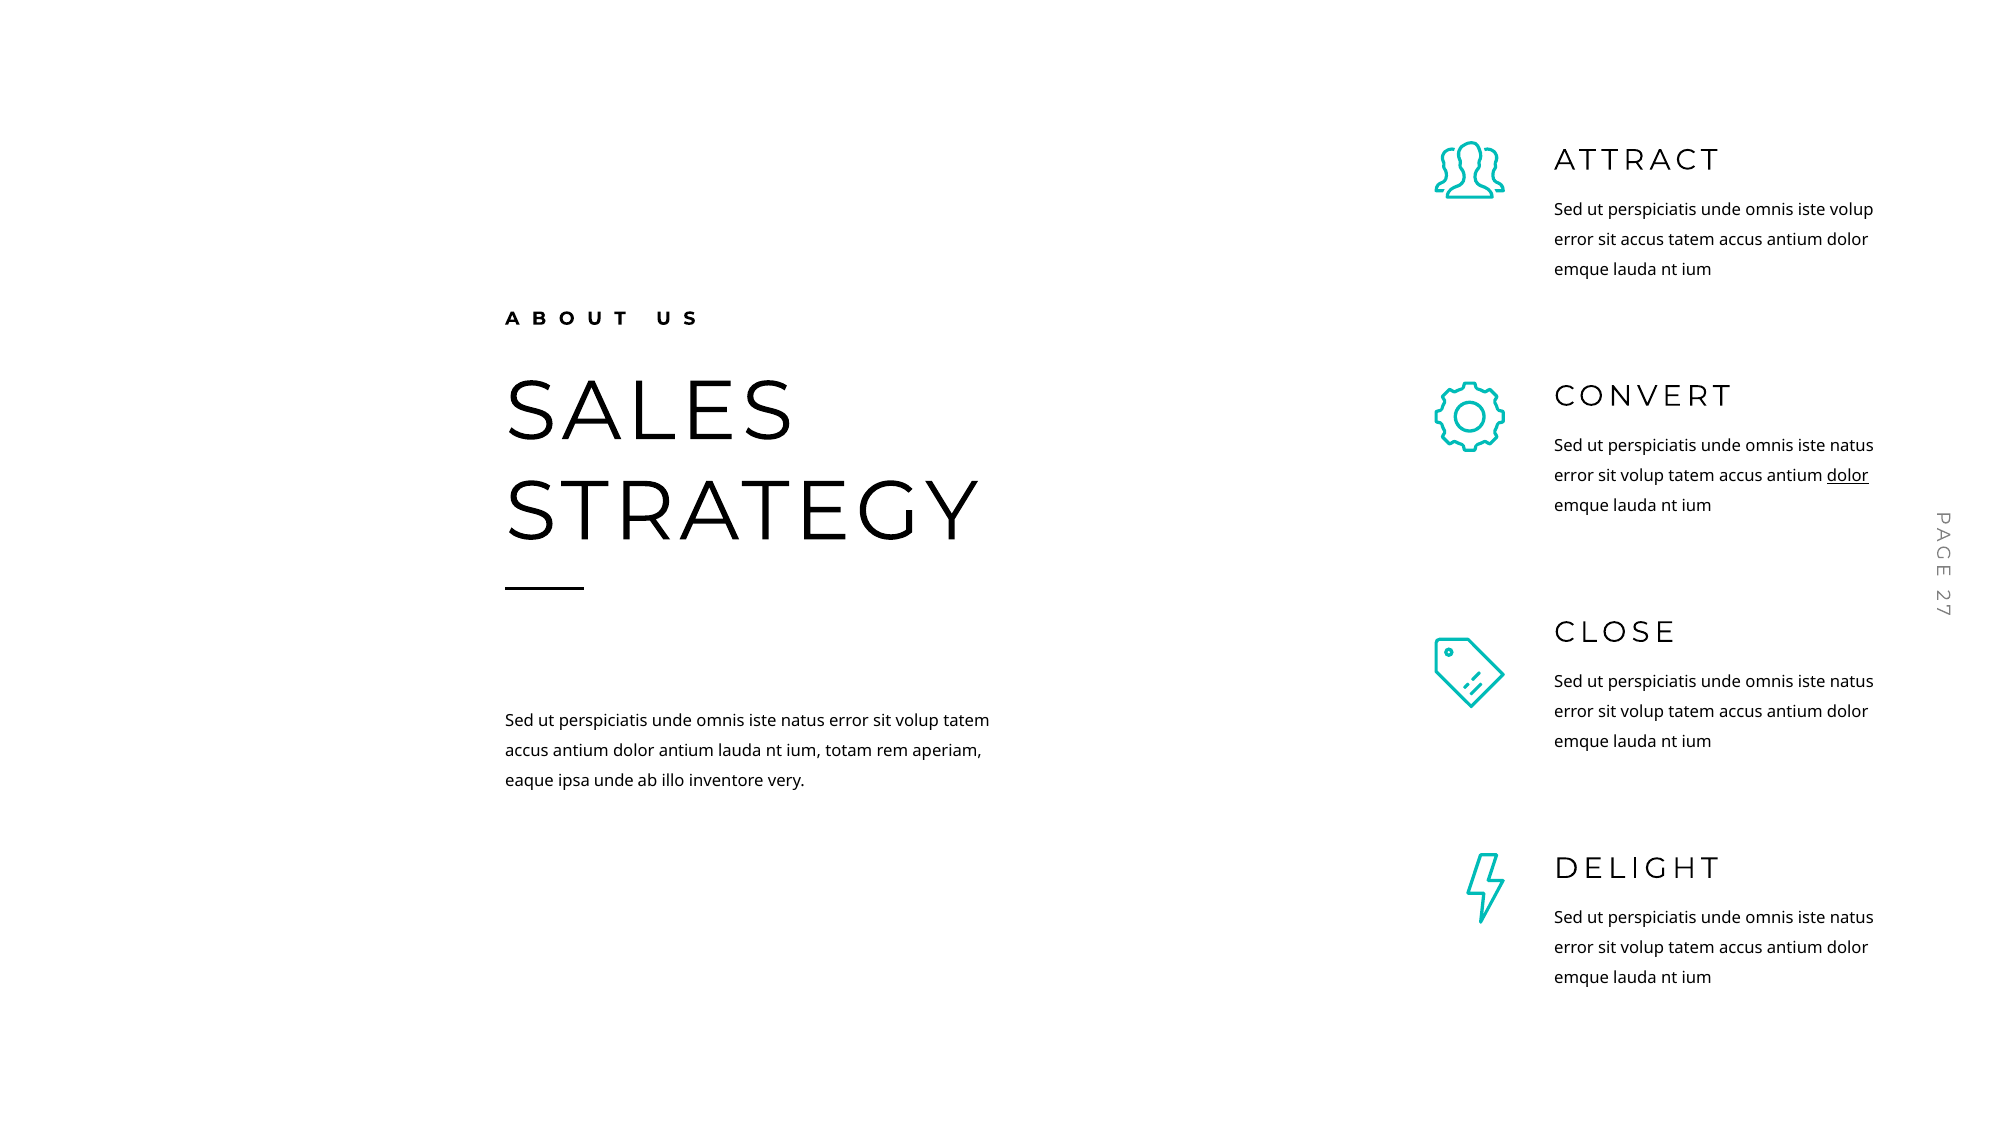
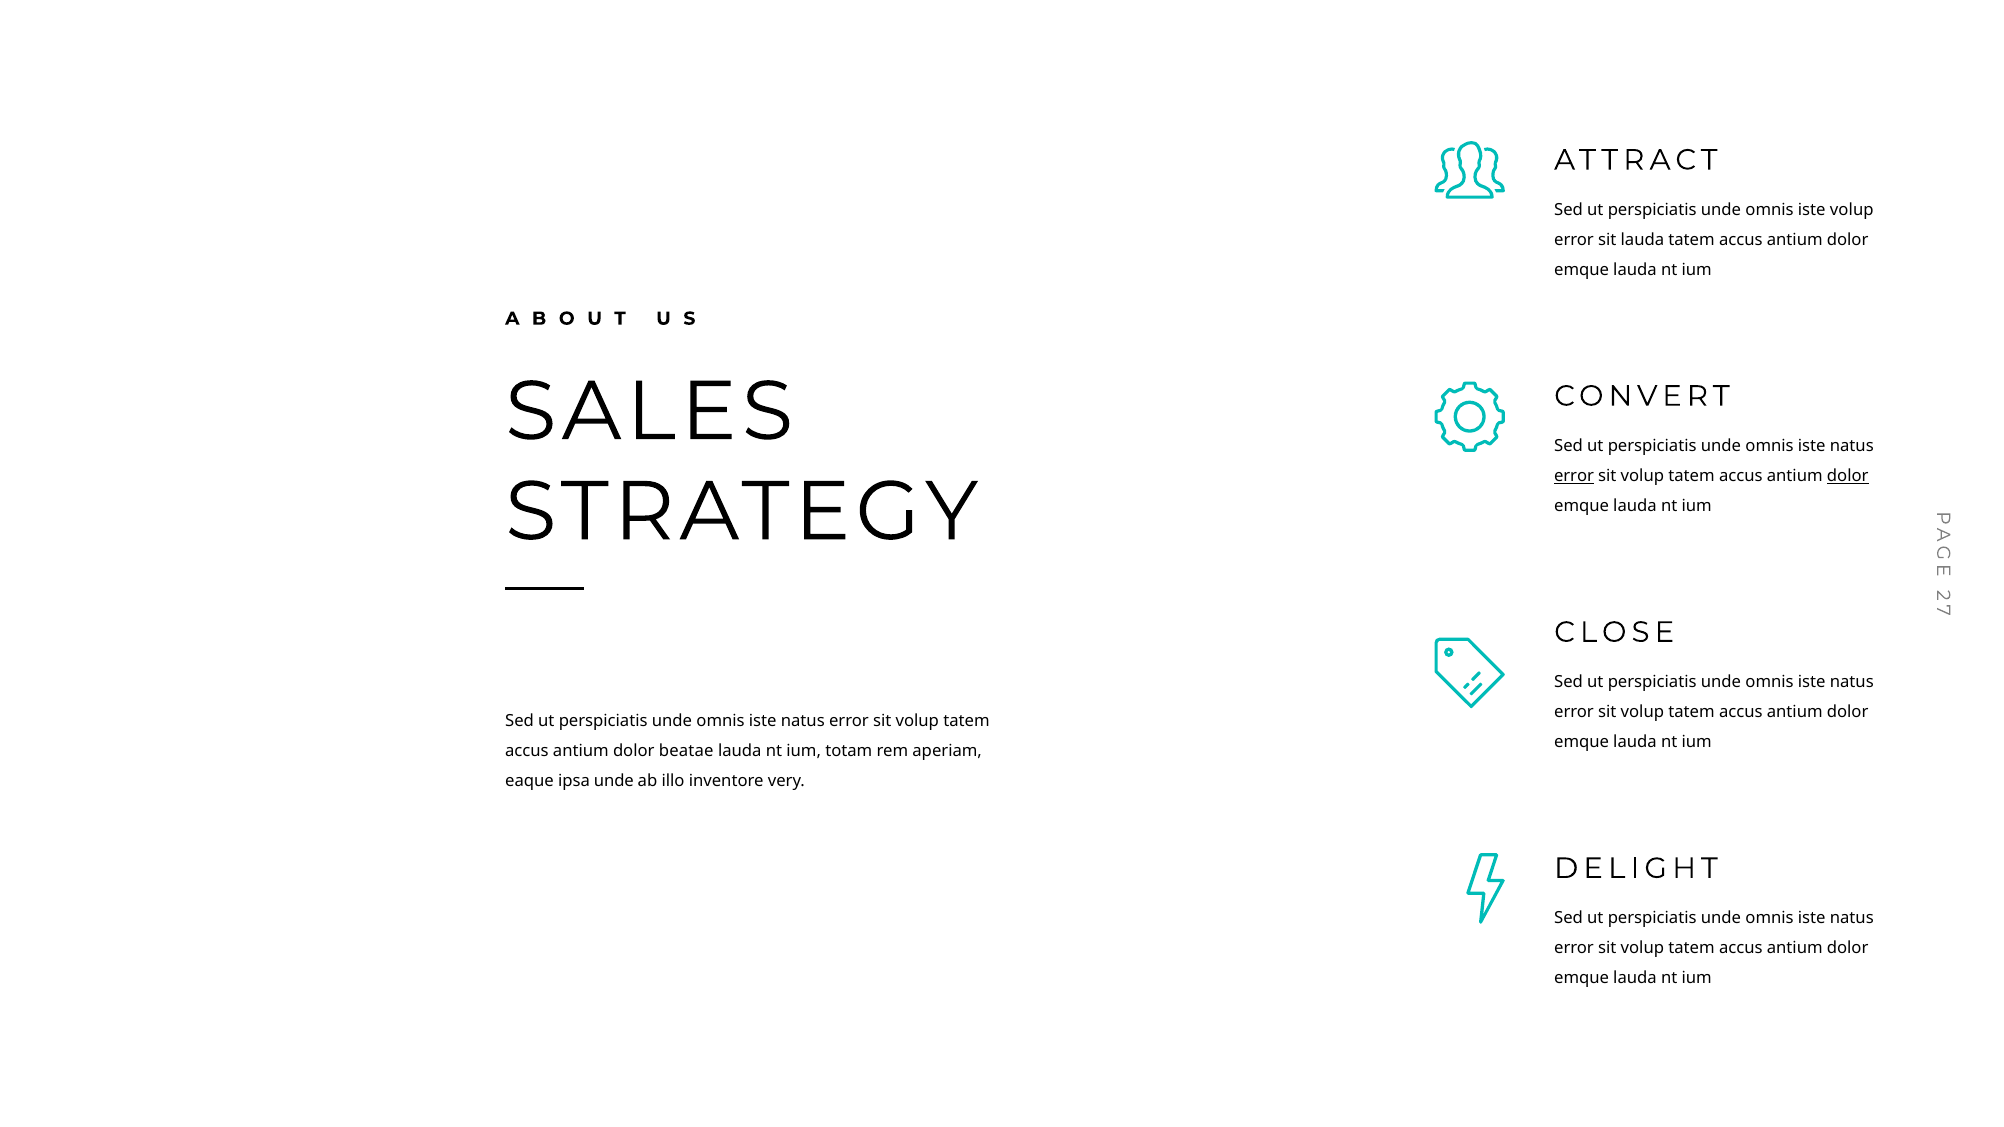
sit accus: accus -> lauda (1642, 240)
error underline: none -> present (1574, 476)
dolor antium: antium -> beatae (686, 751)
